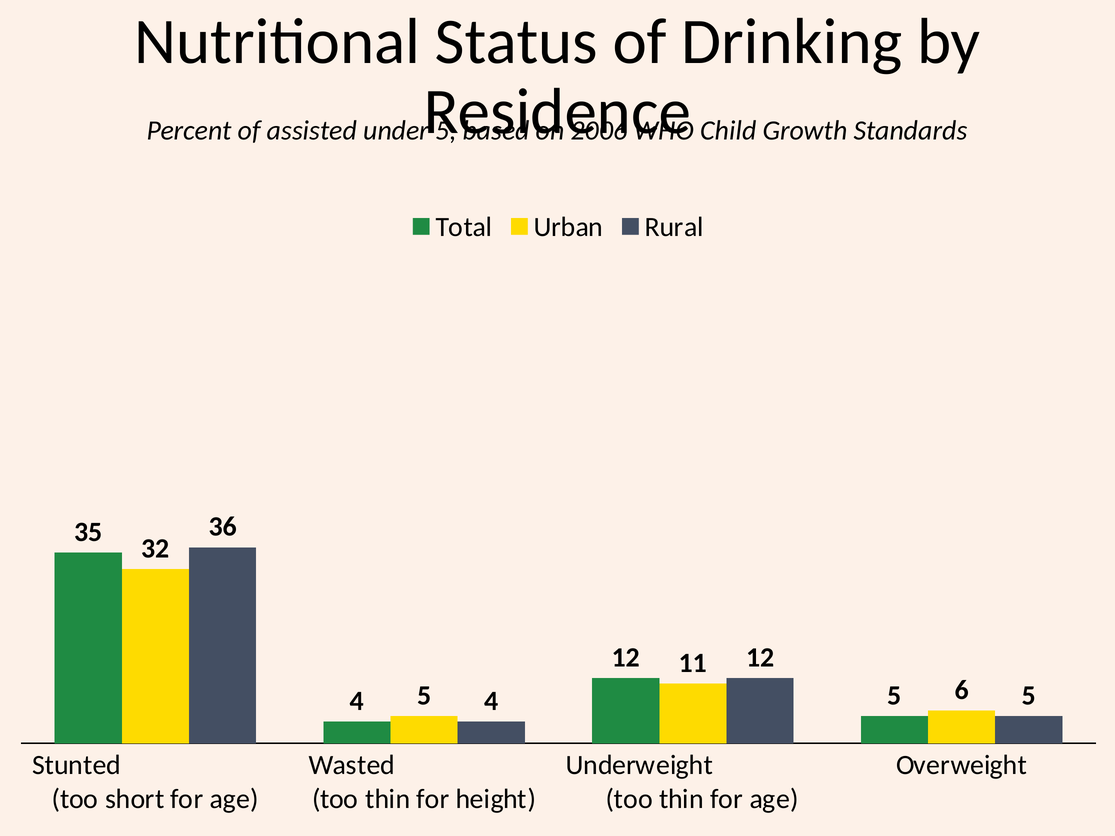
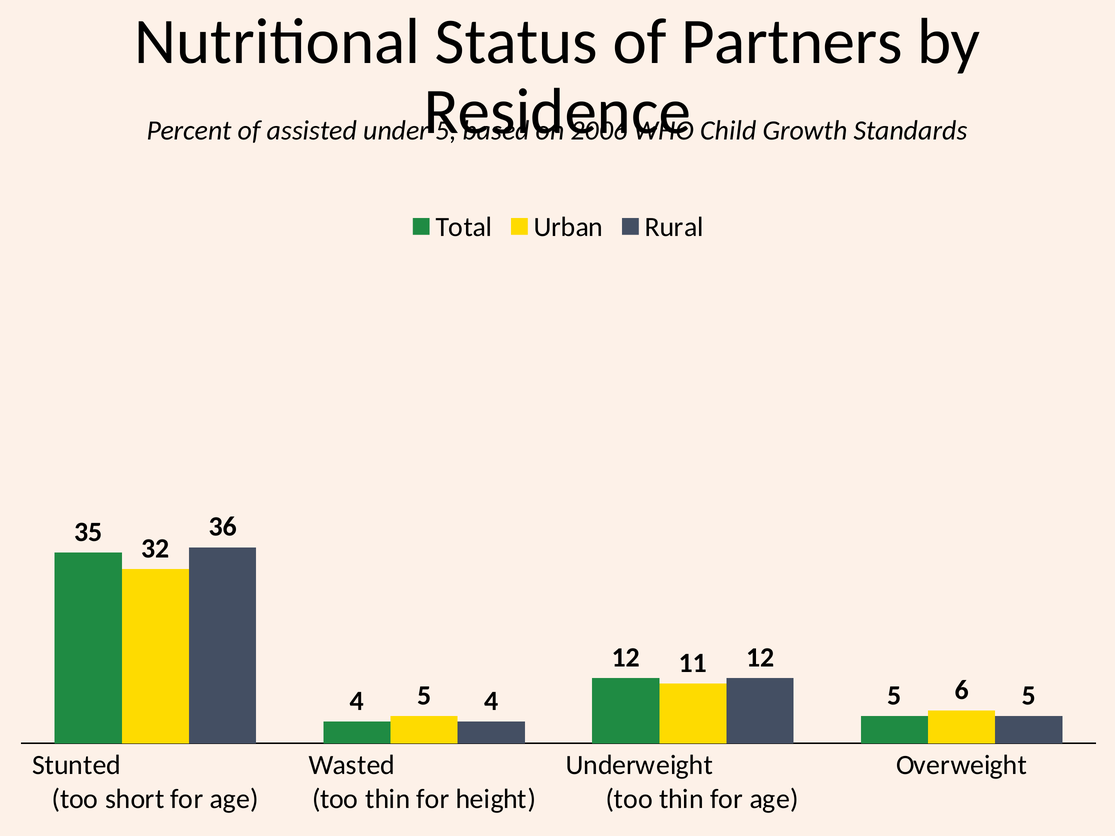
Drinking: Drinking -> Partners (792, 42)
